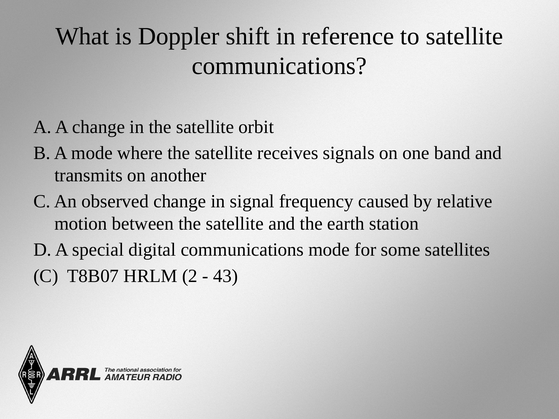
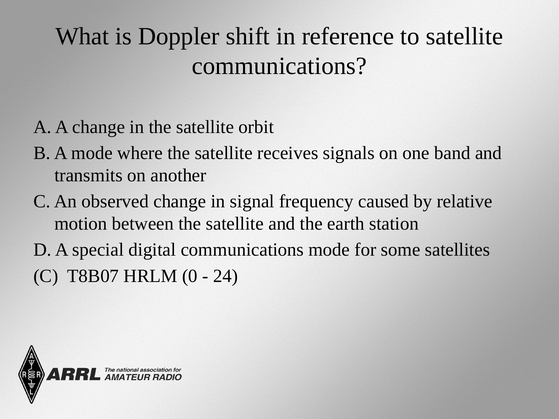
2: 2 -> 0 (190, 276)
43: 43 -> 24 (226, 276)
